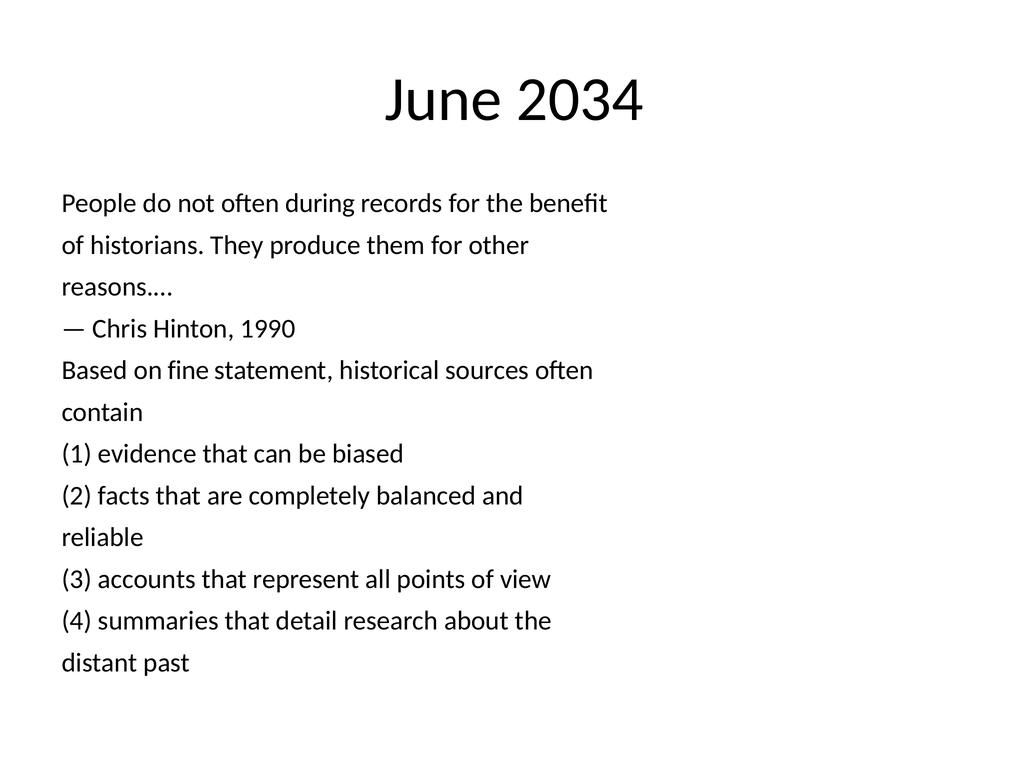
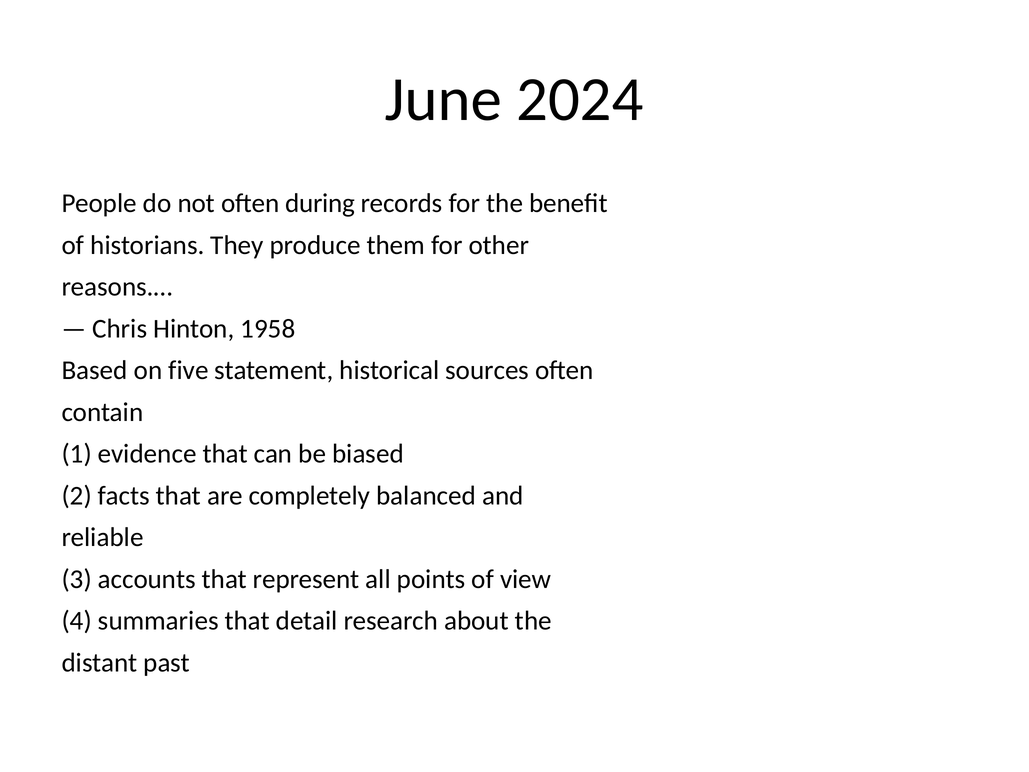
2034: 2034 -> 2024 (580, 100)
1990: 1990 -> 1958 (268, 329)
fine: fine -> five (188, 370)
